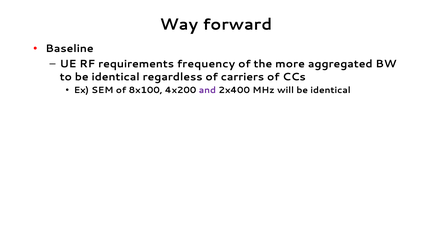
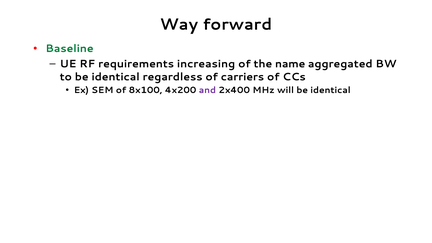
Baseline colour: black -> green (70, 49)
frequency: frequency -> increasing (206, 64)
more: more -> name (290, 64)
